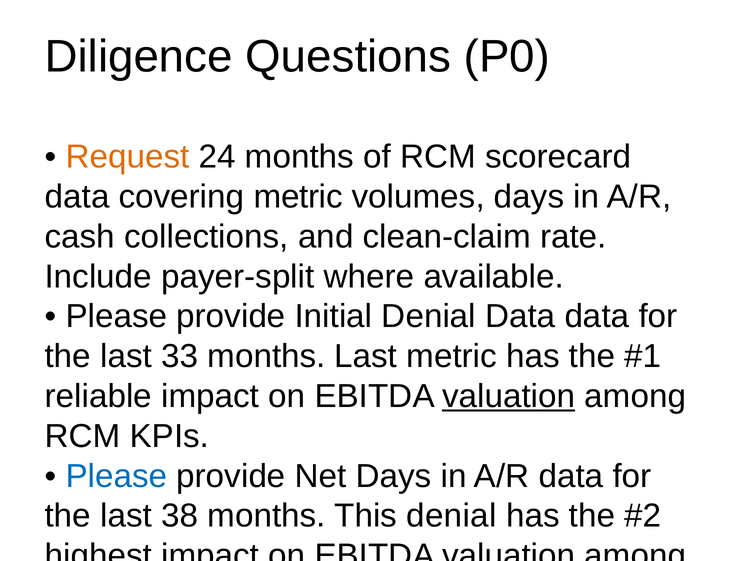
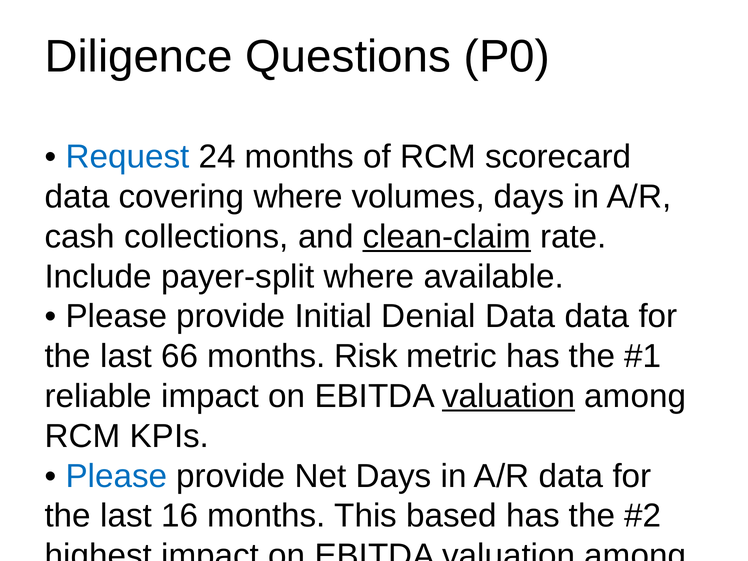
Request colour: orange -> blue (128, 157)
covering metric: metric -> where (298, 197)
clean-claim underline: none -> present (447, 237)
33: 33 -> 66 (180, 356)
months Last: Last -> Risk (366, 356)
38: 38 -> 16 (180, 516)
This denial: denial -> based (452, 516)
